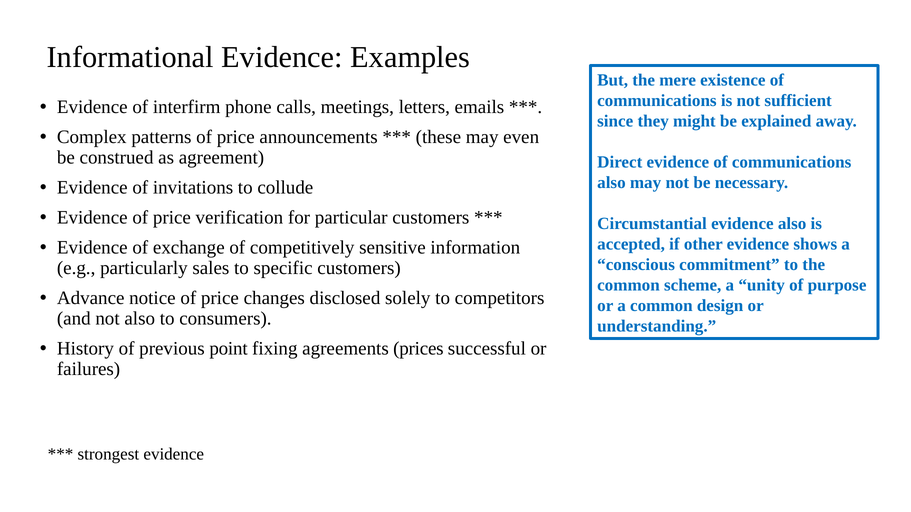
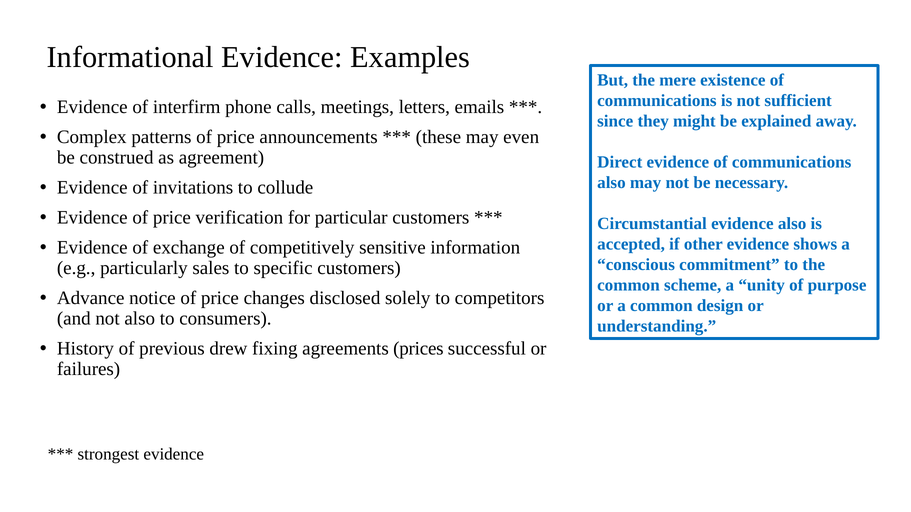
point: point -> drew (228, 349)
